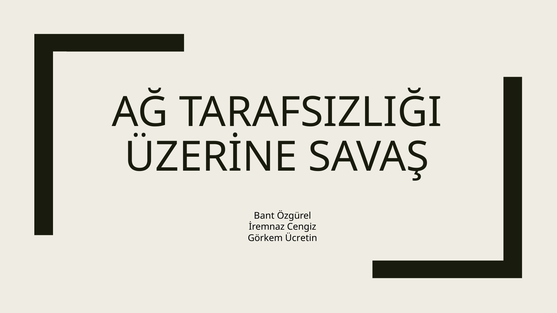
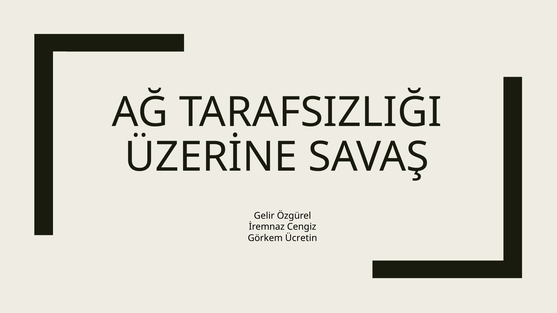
Bant: Bant -> Gelir (264, 216)
